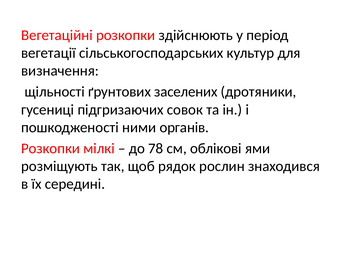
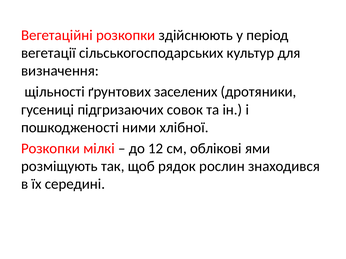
органів: органів -> хлібної (184, 128)
78: 78 -> 12 (156, 149)
